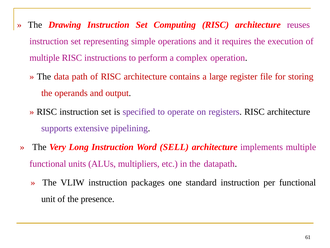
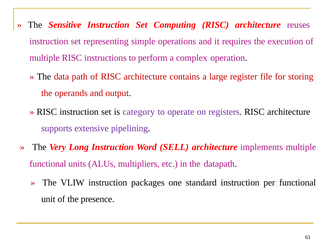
Drawing: Drawing -> Sensitive (65, 25)
specified: specified -> category (139, 112)
